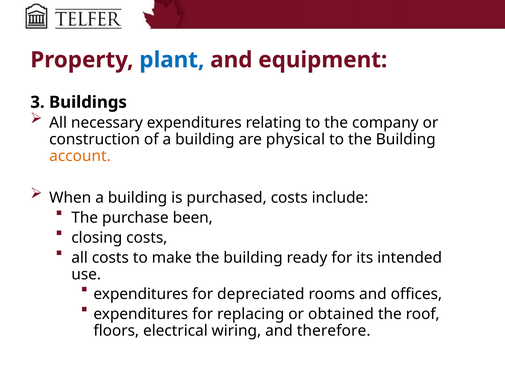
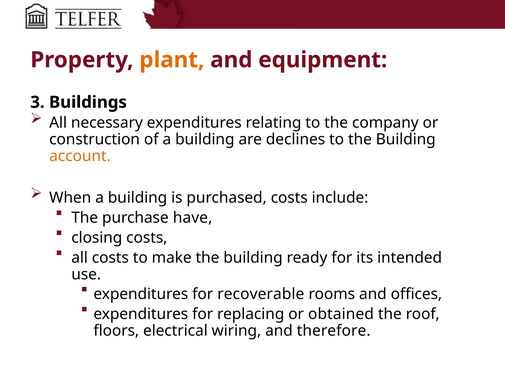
plant colour: blue -> orange (172, 60)
physical: physical -> declines (296, 139)
been: been -> have (193, 218)
depreciated: depreciated -> recoverable (261, 294)
